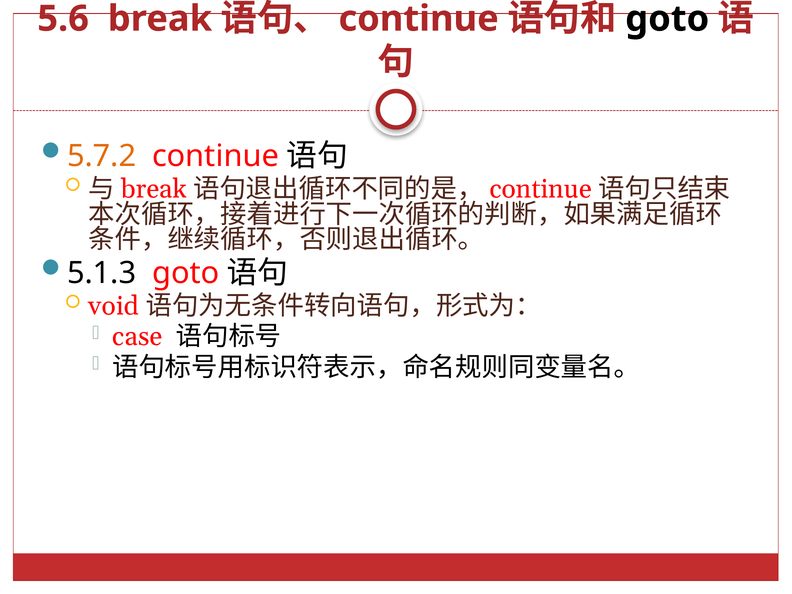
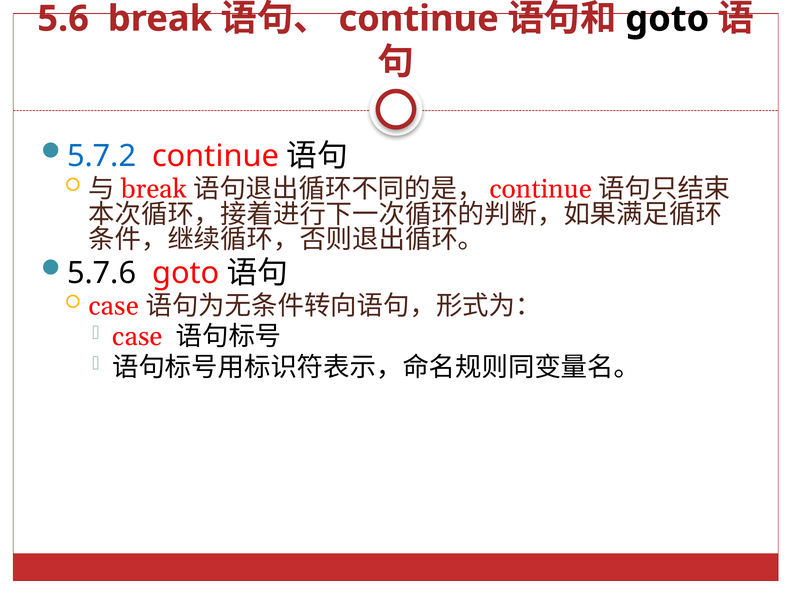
5.7.2 colour: orange -> blue (102, 156)
5.1.3: 5.1.3 -> 5.7.6 (102, 273)
void: void -> case (114, 306)
